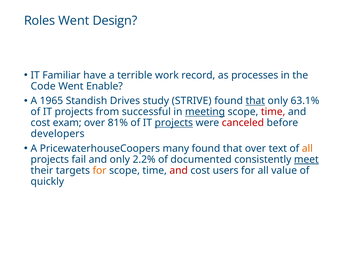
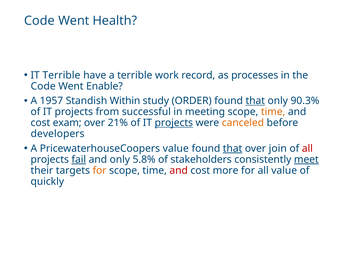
Roles: Roles -> Code (39, 21)
Design: Design -> Health (115, 21)
IT Familiar: Familiar -> Terrible (61, 75)
1965: 1965 -> 1957 (51, 101)
Drives: Drives -> Within (125, 101)
STRIVE: STRIVE -> ORDER (192, 101)
63.1%: 63.1% -> 90.3% (305, 101)
meeting underline: present -> none (205, 112)
time colour: red -> orange (273, 112)
81%: 81% -> 21% (118, 123)
canceled colour: red -> orange (243, 123)
PricewaterhouseCoopers many: many -> value (176, 149)
that underline: none -> present (233, 149)
text: text -> join (278, 149)
all colour: orange -> red (307, 149)
fail underline: none -> present (79, 160)
2.2%: 2.2% -> 5.8% (144, 160)
documented: documented -> stakeholders (201, 160)
users: users -> more (226, 171)
